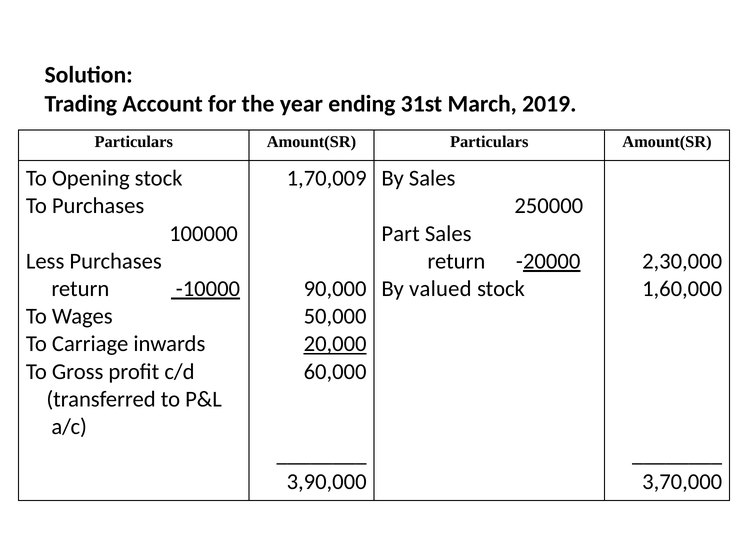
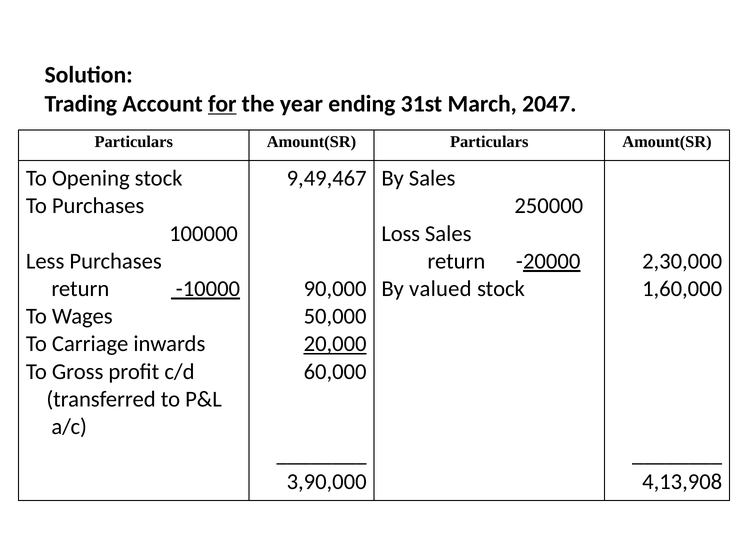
for underline: none -> present (222, 104)
2019: 2019 -> 2047 (549, 104)
1,70,009: 1,70,009 -> 9,49,467 (327, 178)
Part: Part -> Loss (401, 233)
3,70,000: 3,70,000 -> 4,13,908 (682, 482)
